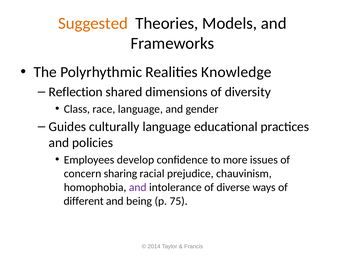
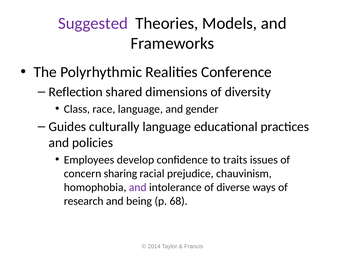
Suggested colour: orange -> purple (93, 23)
Knowledge: Knowledge -> Conference (236, 72)
more: more -> traits (235, 160)
different: different -> research (84, 202)
75: 75 -> 68 (179, 202)
